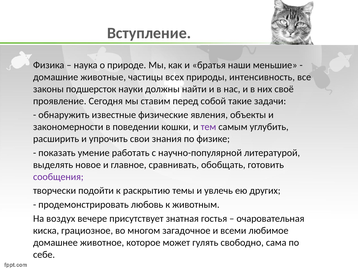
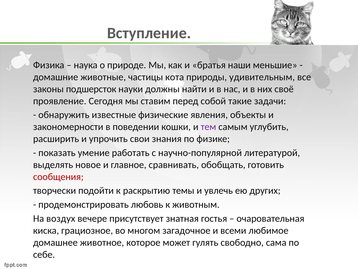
всех: всех -> кота (175, 77)
интенсивность: интенсивность -> удивительным (262, 77)
сообщения colour: purple -> red (58, 176)
